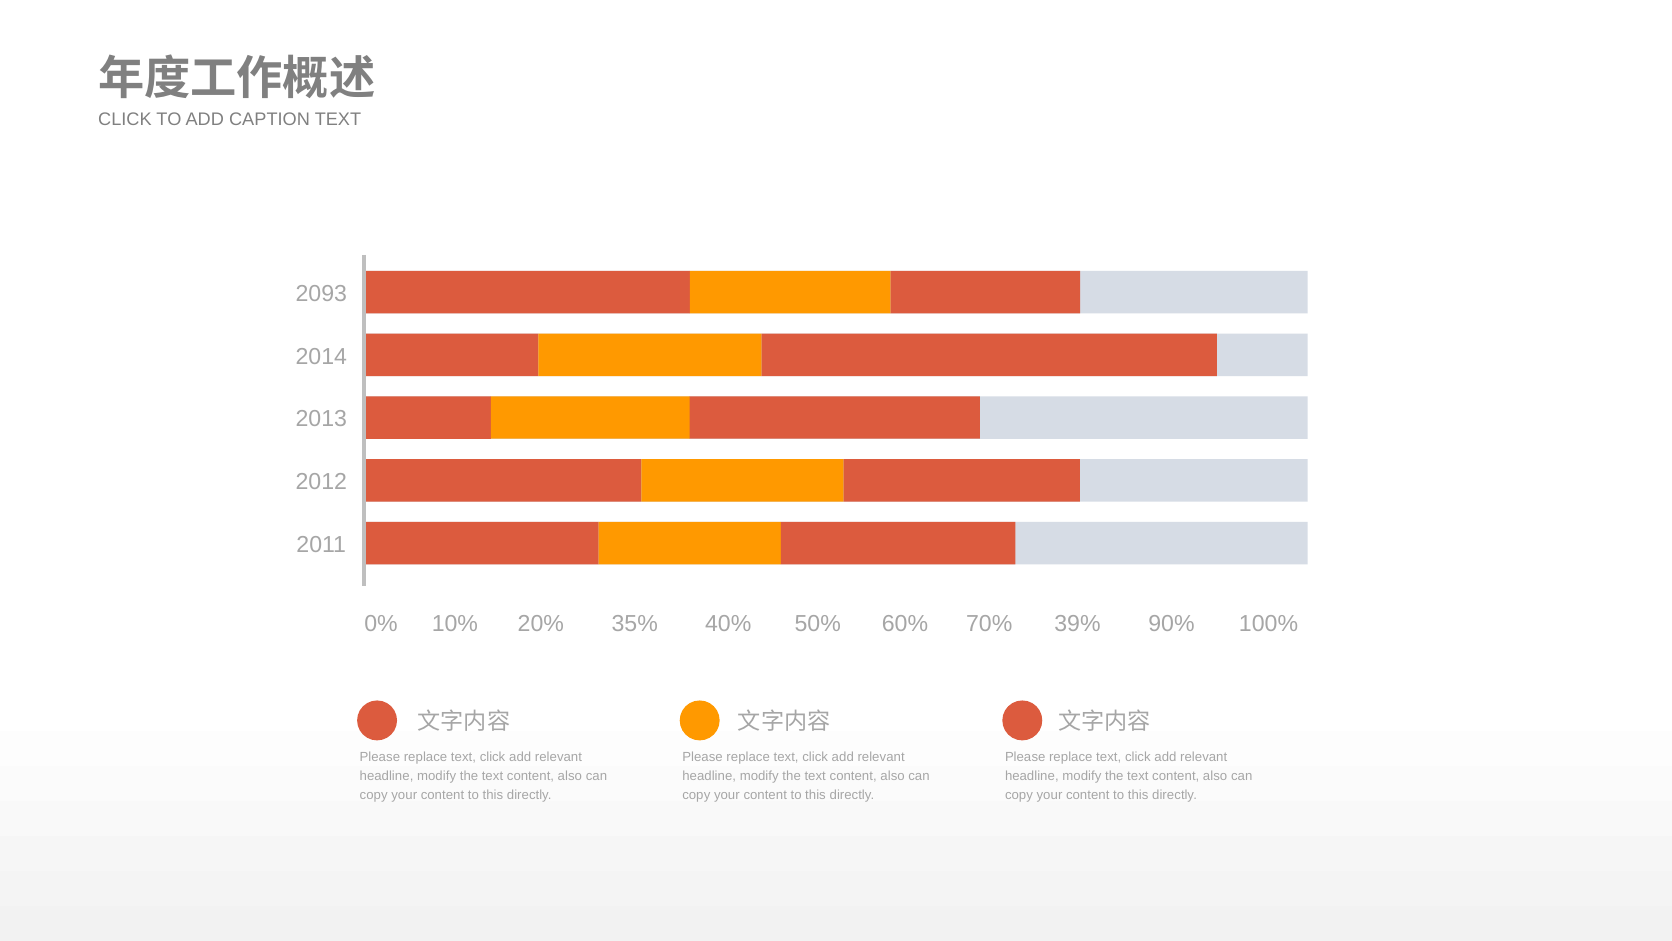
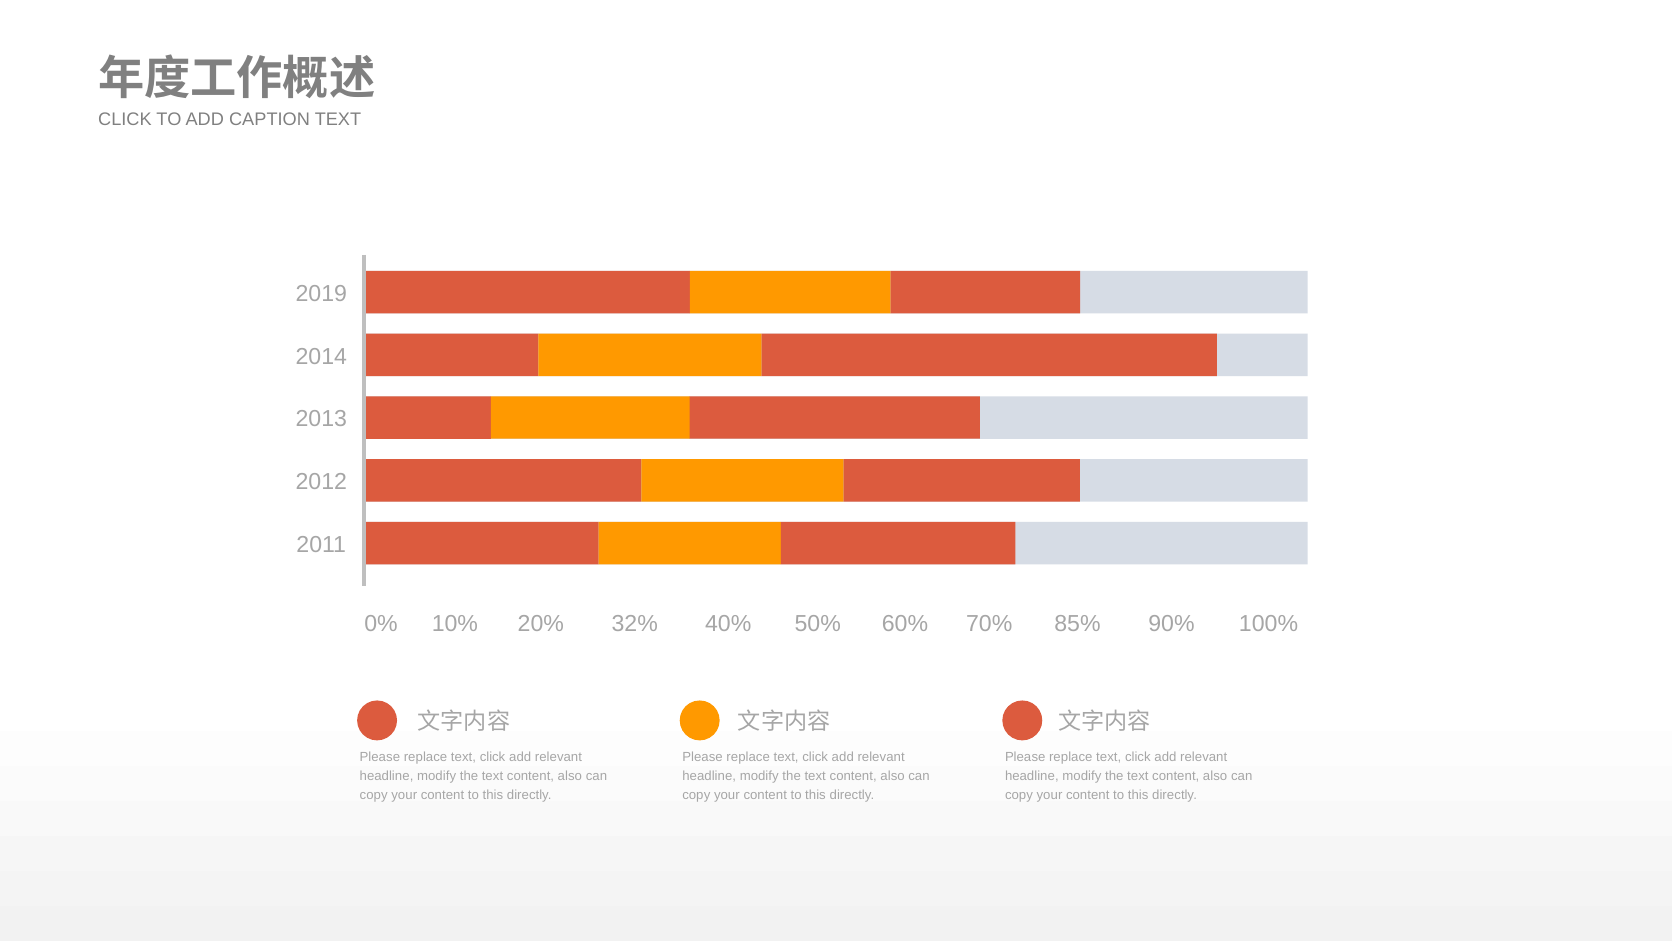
2093: 2093 -> 2019 (321, 294)
35%: 35% -> 32% (635, 623)
39%: 39% -> 85% (1077, 623)
